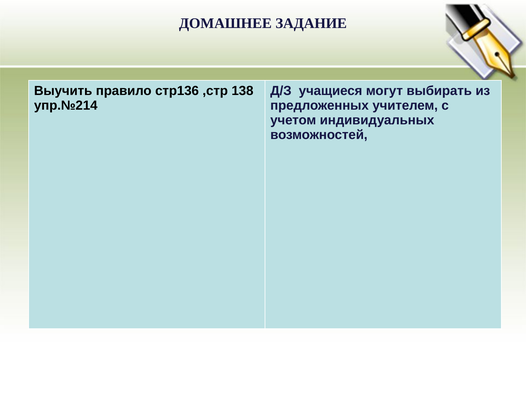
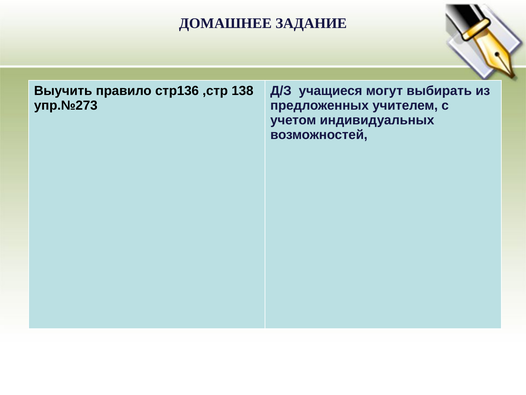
упр.№214: упр.№214 -> упр.№273 (66, 105)
